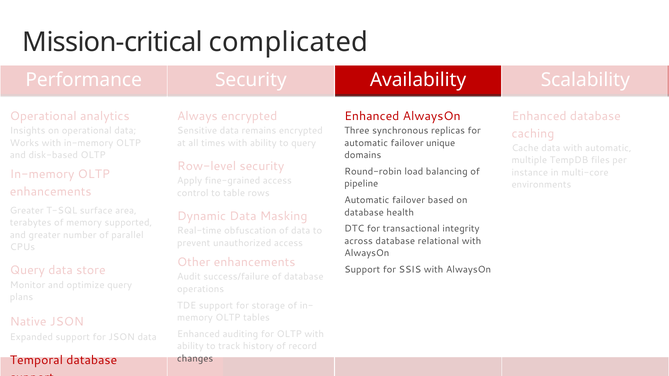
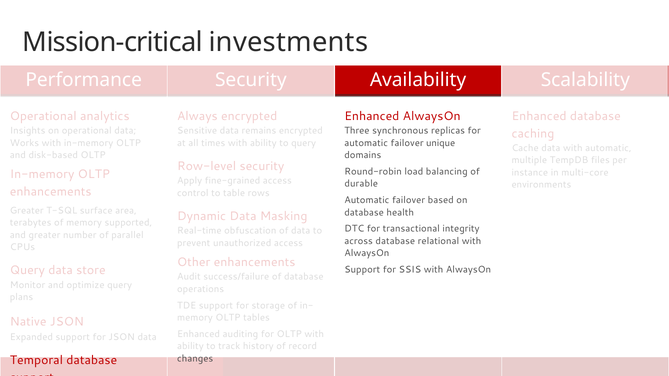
complicated: complicated -> investments (288, 42)
pipeline: pipeline -> durable (361, 184)
